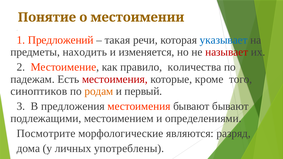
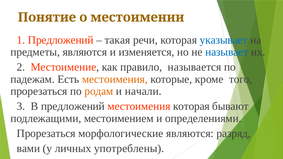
предметы находить: находить -> являются (85, 52)
называет colour: red -> blue (227, 52)
количества: количества -> называется (195, 67)
местоимения colour: red -> orange (115, 79)
синоптиков: синоптиков -> прорезаться (39, 91)
первый: первый -> начали (143, 91)
В предложения: предложения -> предложений (73, 106)
местоимения бывают: бывают -> которая (191, 106)
Посмотрите: Посмотрите -> Прорезаться (46, 134)
дома: дома -> вами (28, 149)
